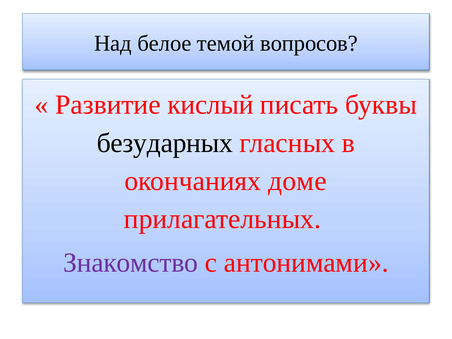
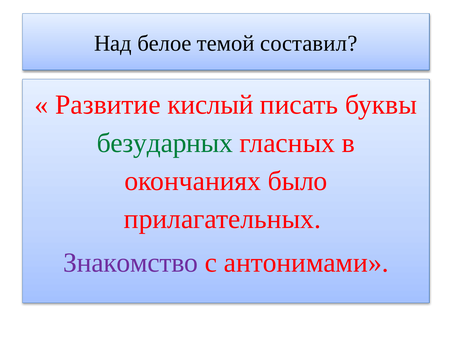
вопросов: вопросов -> составил (309, 43)
безударных colour: black -> green (165, 143)
доме: доме -> было (298, 181)
